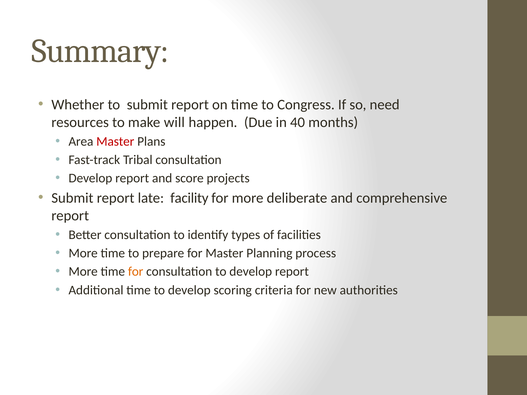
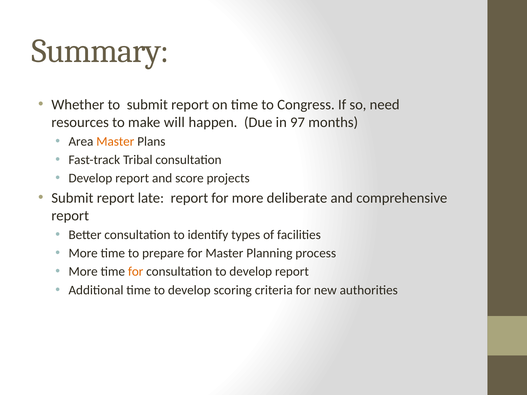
40: 40 -> 97 (298, 122)
Master colour: red -> orange (115, 141)
late facility: facility -> report (189, 198)
